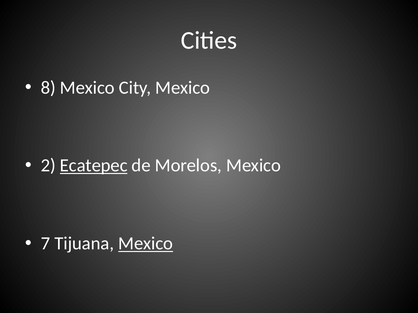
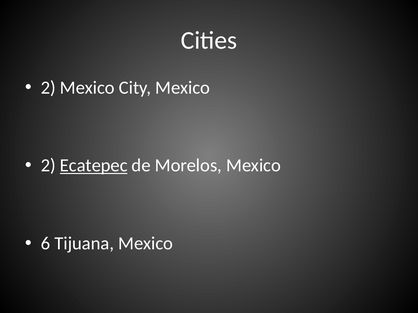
8: 8 -> 2 (48, 88)
7: 7 -> 6 (45, 244)
Mexico underline: present -> none (146, 244)
